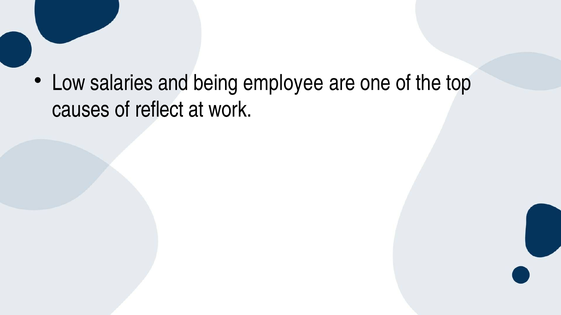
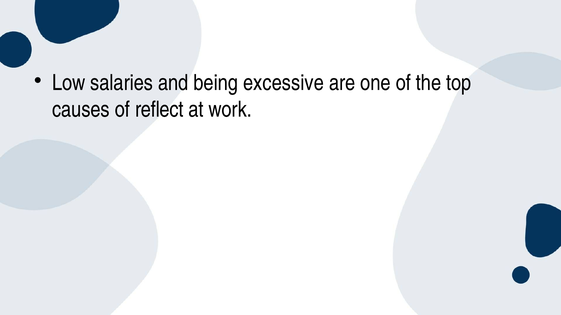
employee: employee -> excessive (284, 83)
